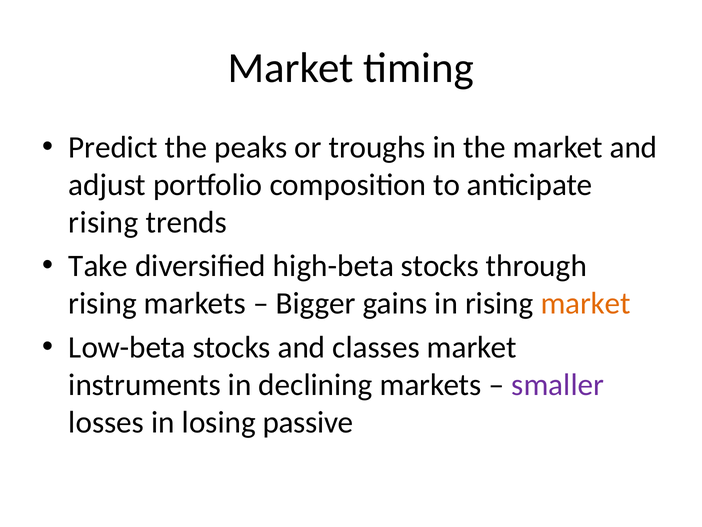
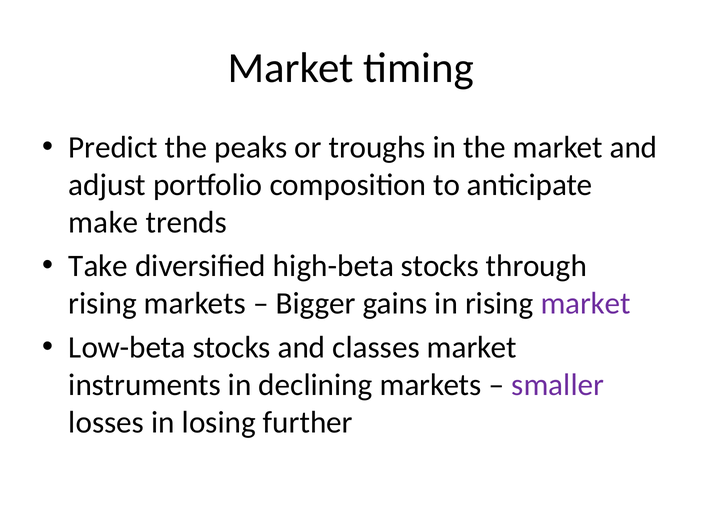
rising: rising -> make (103, 222)
market colour: orange -> purple (586, 303)
passive: passive -> further (308, 422)
